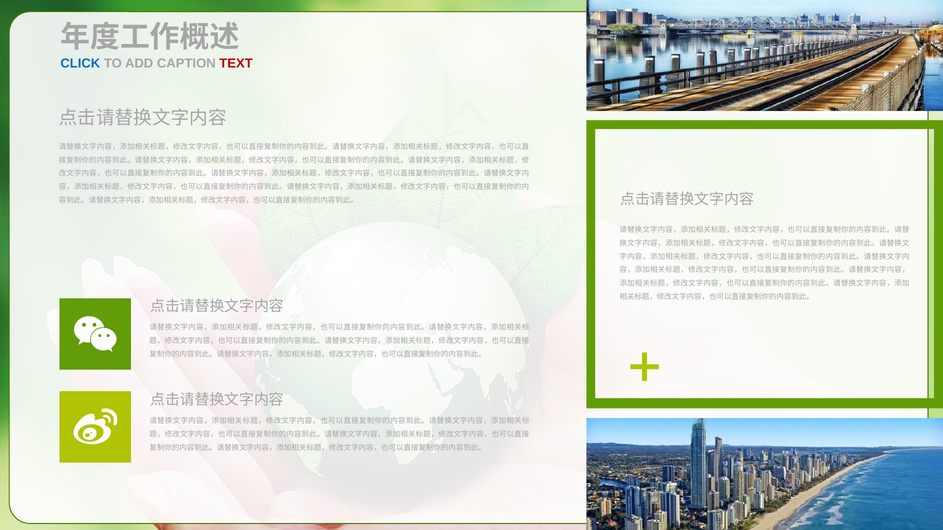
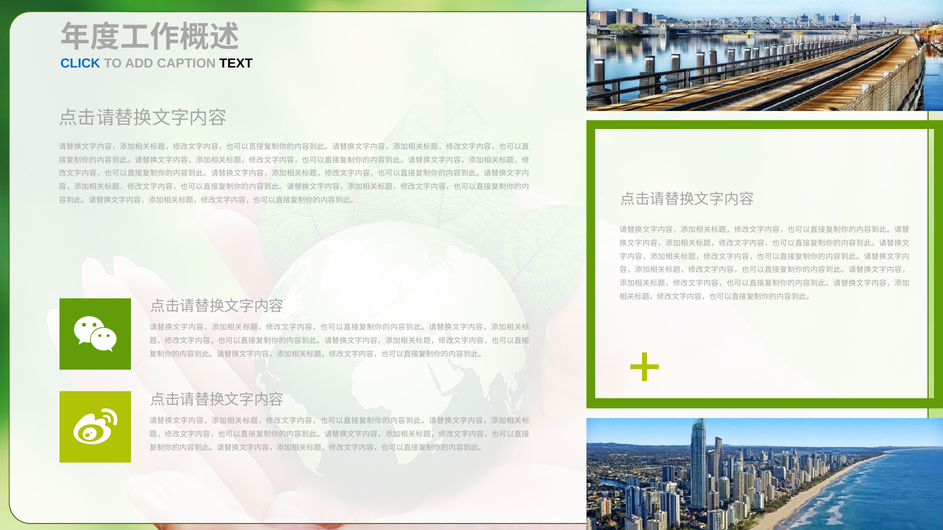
TEXT colour: red -> black (236, 63)
